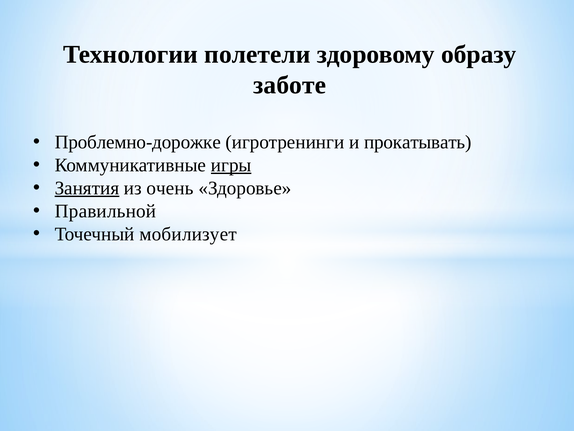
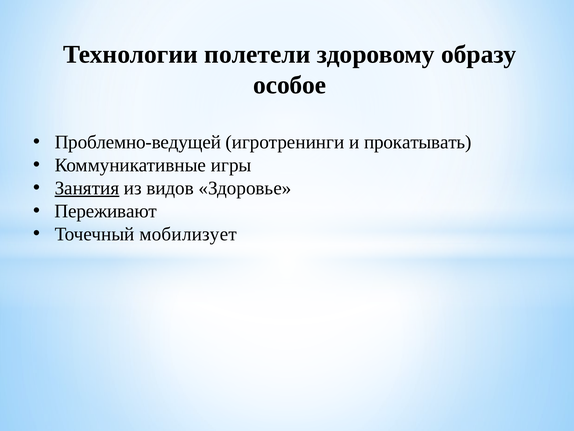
заботе: заботе -> особое (290, 85)
Проблемно-дорожке: Проблемно-дорожке -> Проблемно-ведущей (138, 142)
игры underline: present -> none (231, 165)
очень: очень -> видов (170, 188)
Правильной: Правильной -> Переживают (106, 211)
